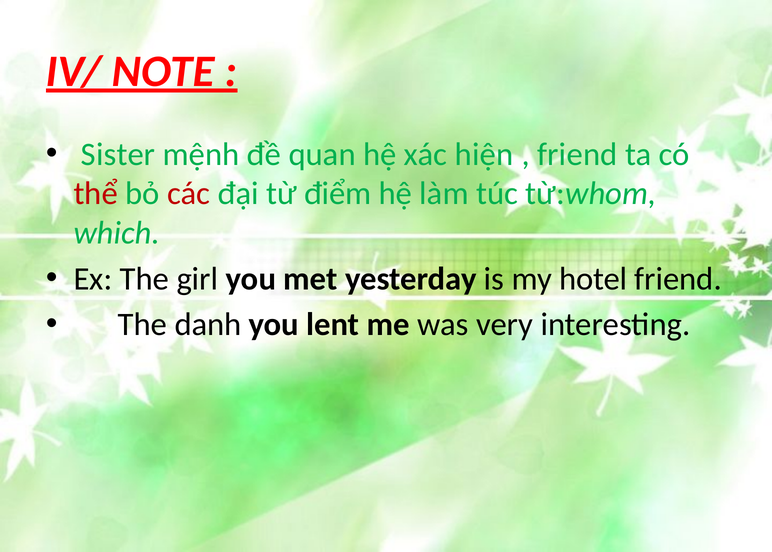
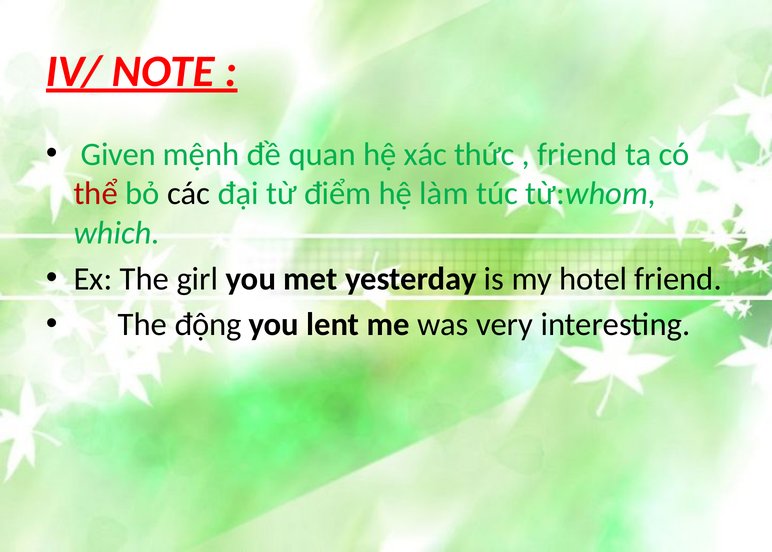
Sister: Sister -> Given (118, 154)
hiện: hiện -> thức (484, 154)
các colour: red -> black (189, 193)
danh: danh -> động (208, 324)
